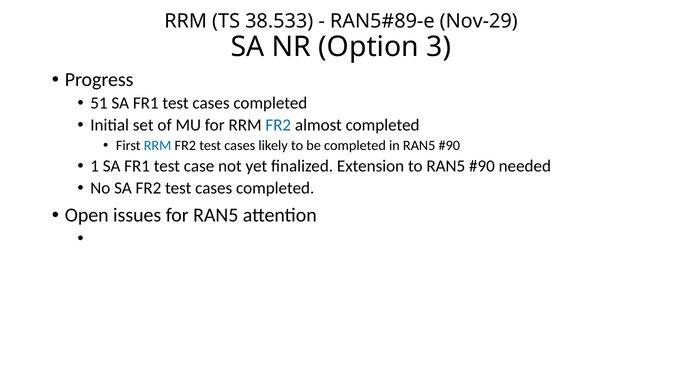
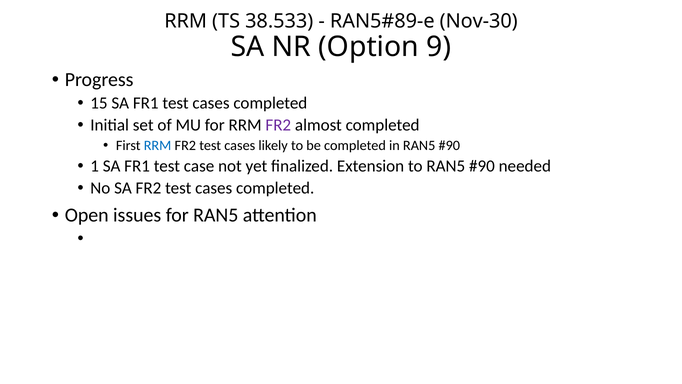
Nov-29: Nov-29 -> Nov-30 (479, 21)
3: 3 -> 9 (439, 47)
51: 51 -> 15 (99, 103)
FR2 colour: blue -> purple (278, 125)
